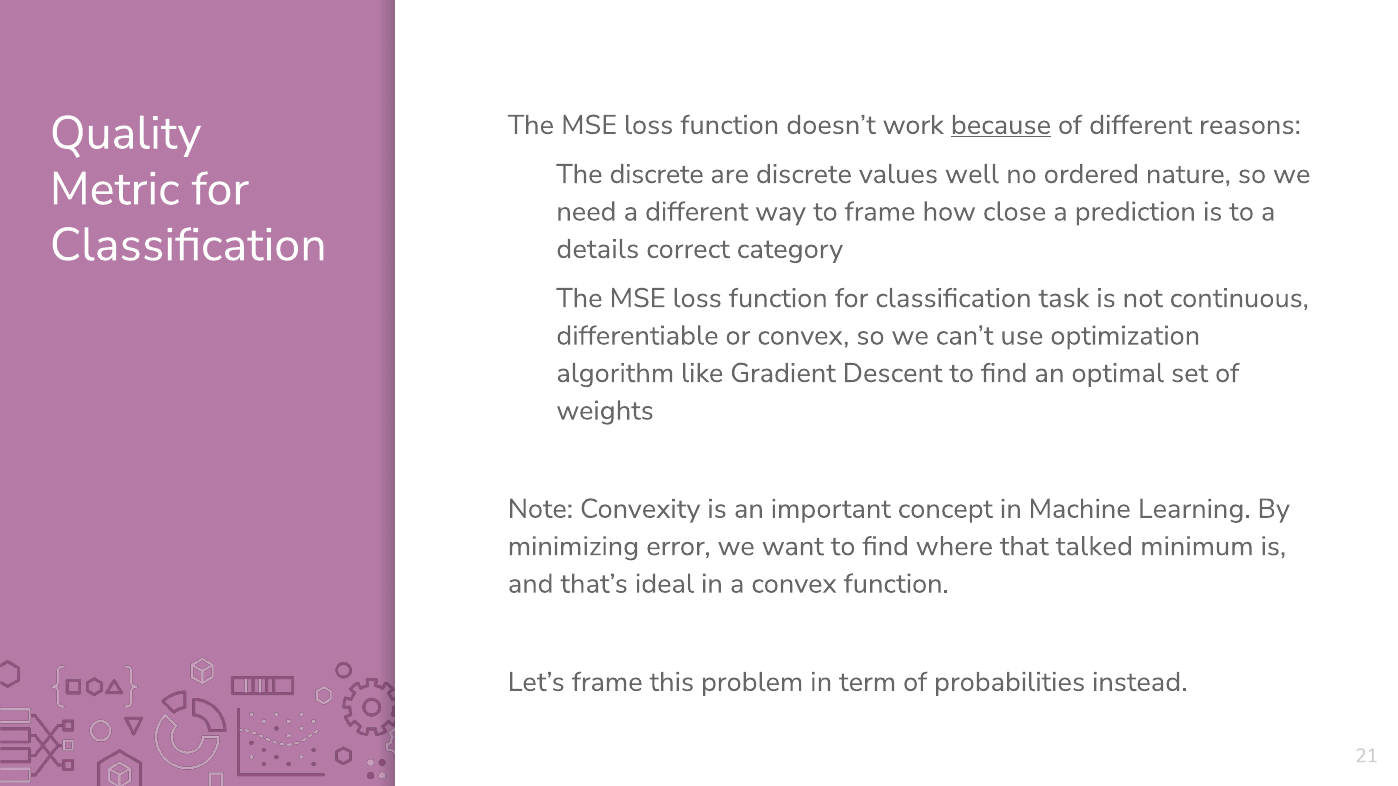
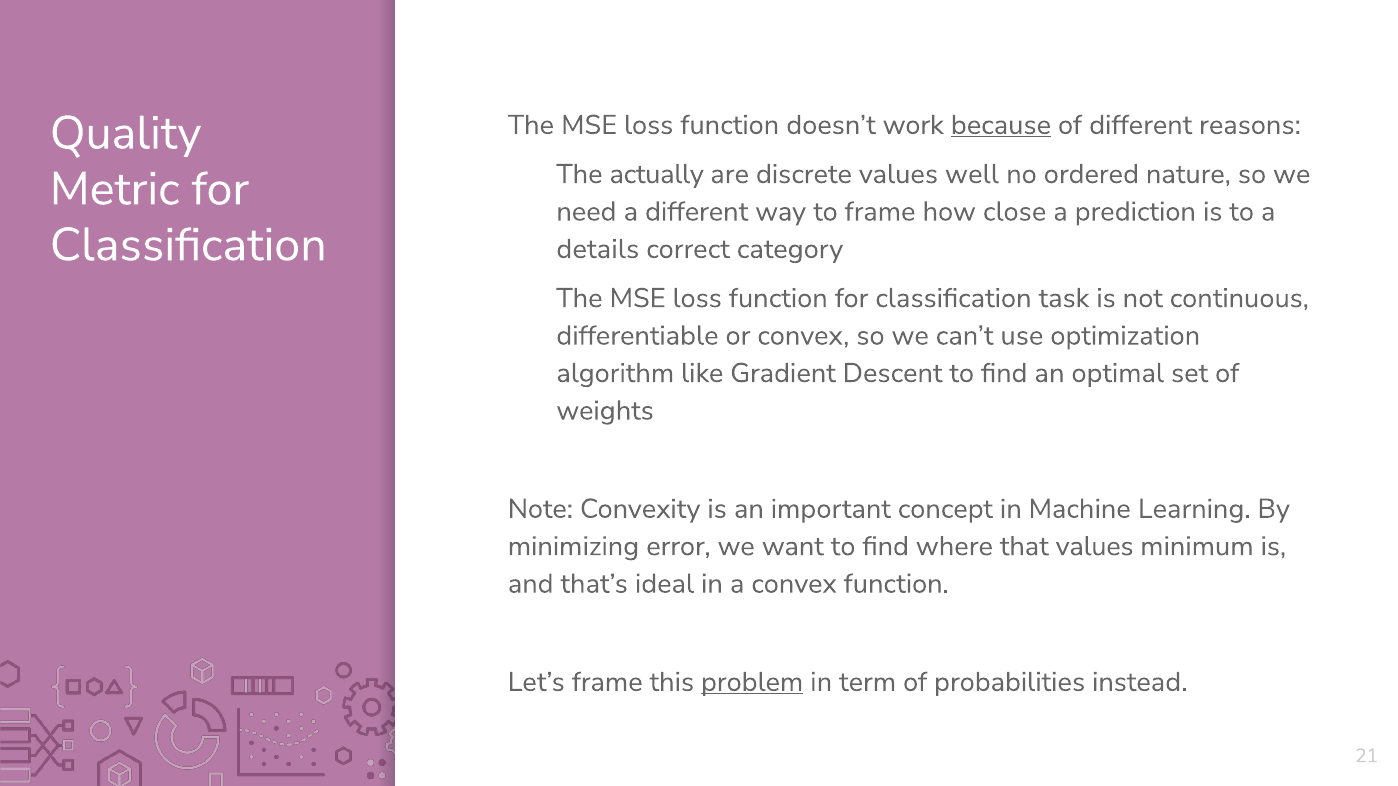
The discrete: discrete -> actually (657, 174)
that talked: talked -> values (1095, 547)
problem underline: none -> present (752, 682)
